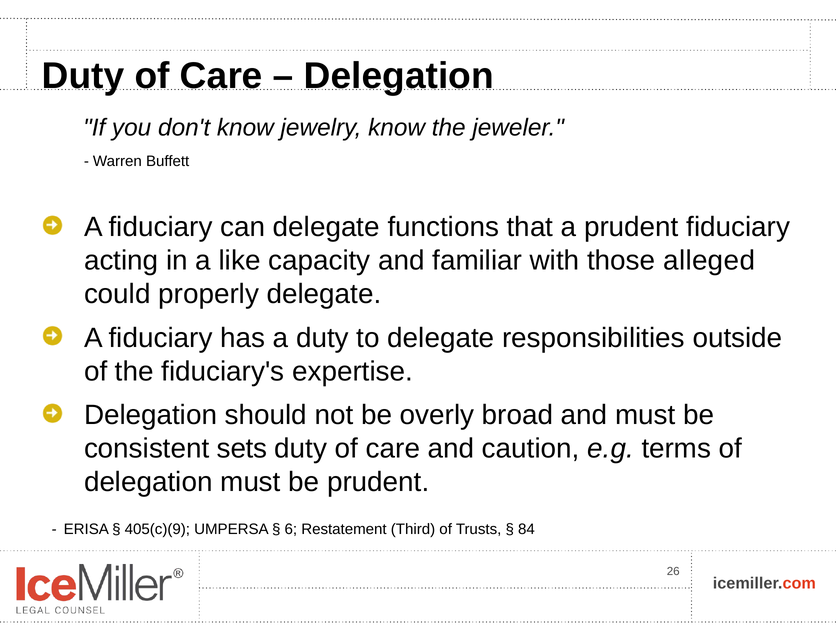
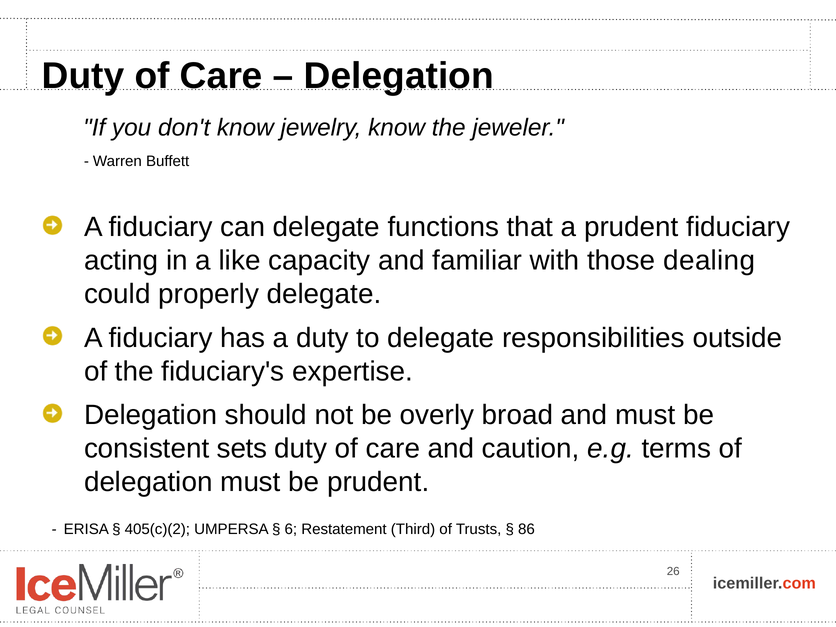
alleged: alleged -> dealing (709, 261)
405(c)(9: 405(c)(9 -> 405(c)(2 (157, 529)
84: 84 -> 86 (526, 529)
